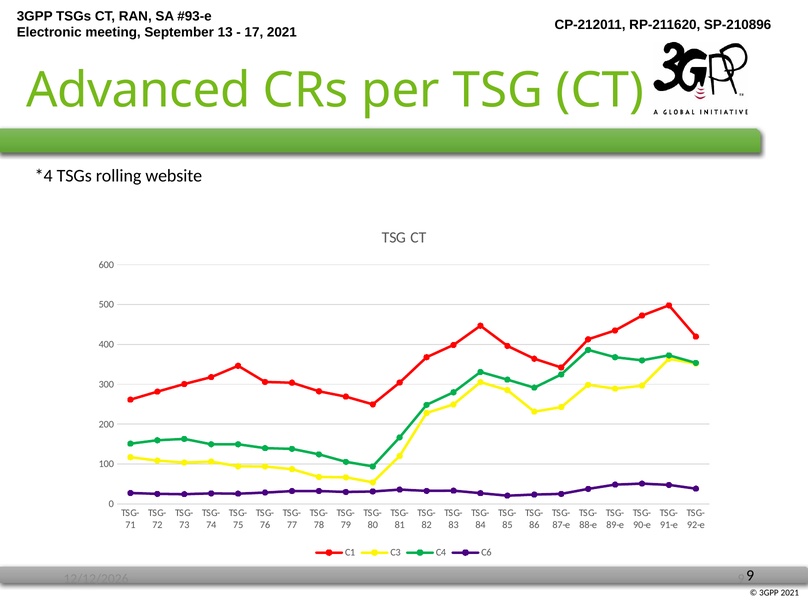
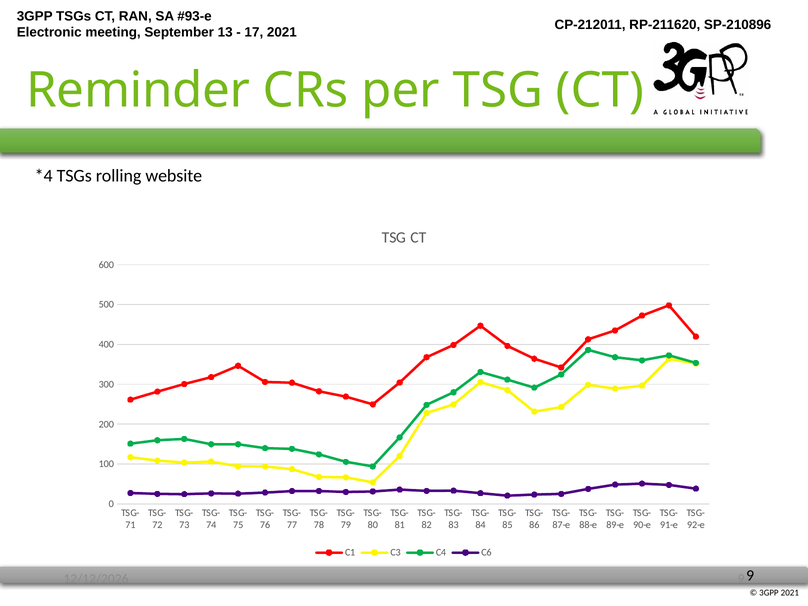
Advanced: Advanced -> Reminder (138, 90)
